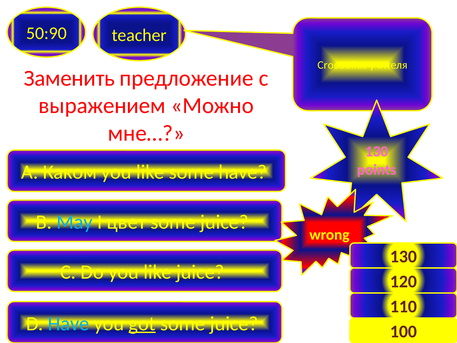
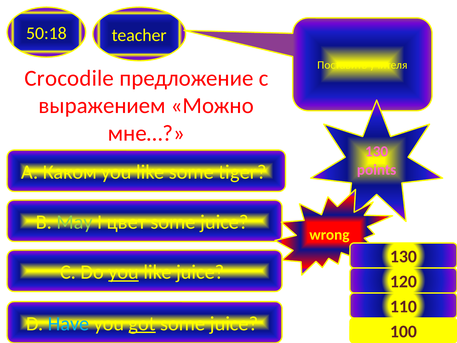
50:90: 50:90 -> 50:18 (46, 33)
Crocodiles: Crocodiles -> Поставить (342, 65)
Заменить: Заменить -> Crocodile (69, 78)
some have: have -> tiger (242, 172)
May colour: light blue -> light green (75, 222)
you underline: none -> present (124, 272)
